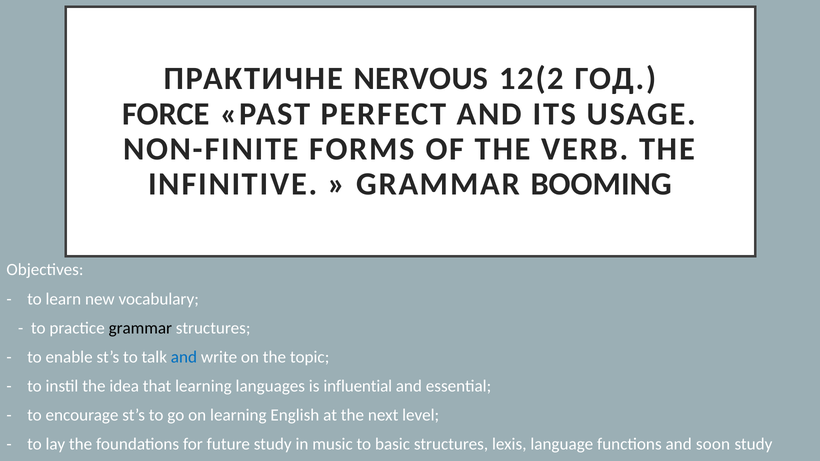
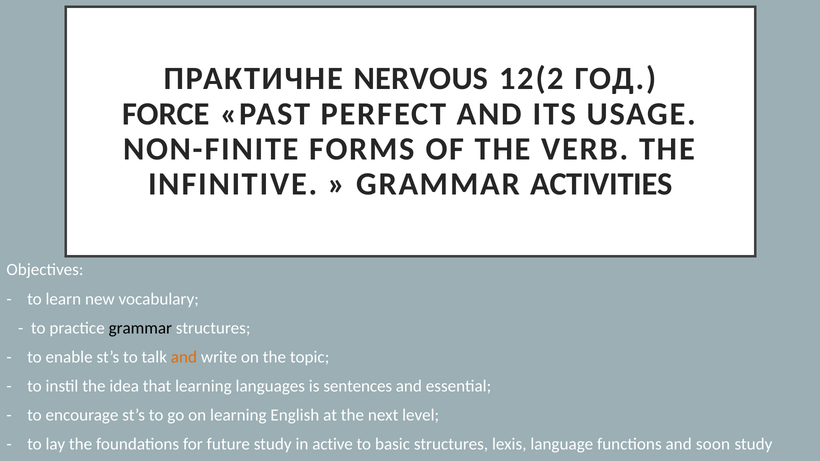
BOOMING: BOOMING -> ACTIVITIES (601, 184)
and colour: blue -> orange (184, 357)
influential: influential -> sentences (358, 386)
music: music -> active (333, 444)
